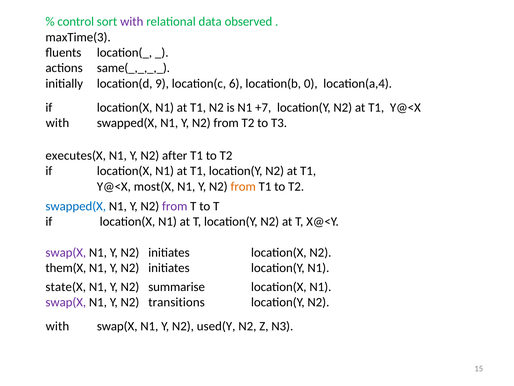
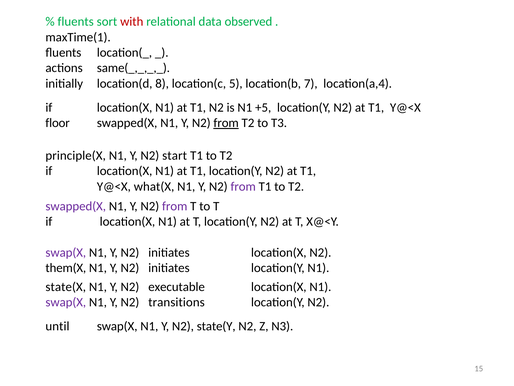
control: control -> fluents (76, 22)
with colour: purple -> red (132, 22)
maxTime(3: maxTime(3 -> maxTime(1 (78, 37)
9: 9 -> 8 (162, 83)
6: 6 -> 5 (236, 83)
0: 0 -> 7 (311, 83)
+7: +7 -> +5 (263, 107)
with: with -> floor (58, 123)
from underline: none -> present (226, 123)
executes(X: executes(X -> principle(X (76, 155)
after: after -> start (175, 155)
most(X: most(X -> what(X (154, 186)
from colour: orange -> purple (243, 186)
swapped(X colour: blue -> purple (76, 206)
summarise: summarise -> executable (177, 286)
with: with -> until (57, 326)
used(Y: used(Y -> state(Y (216, 326)
